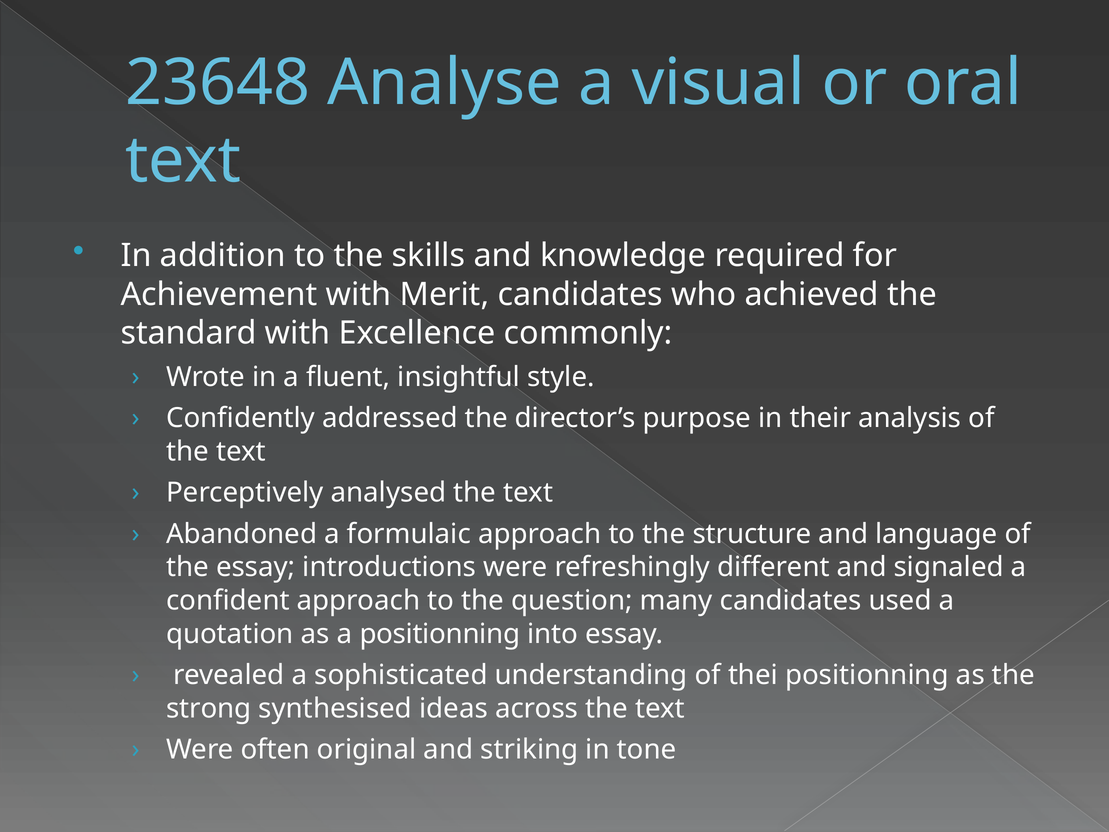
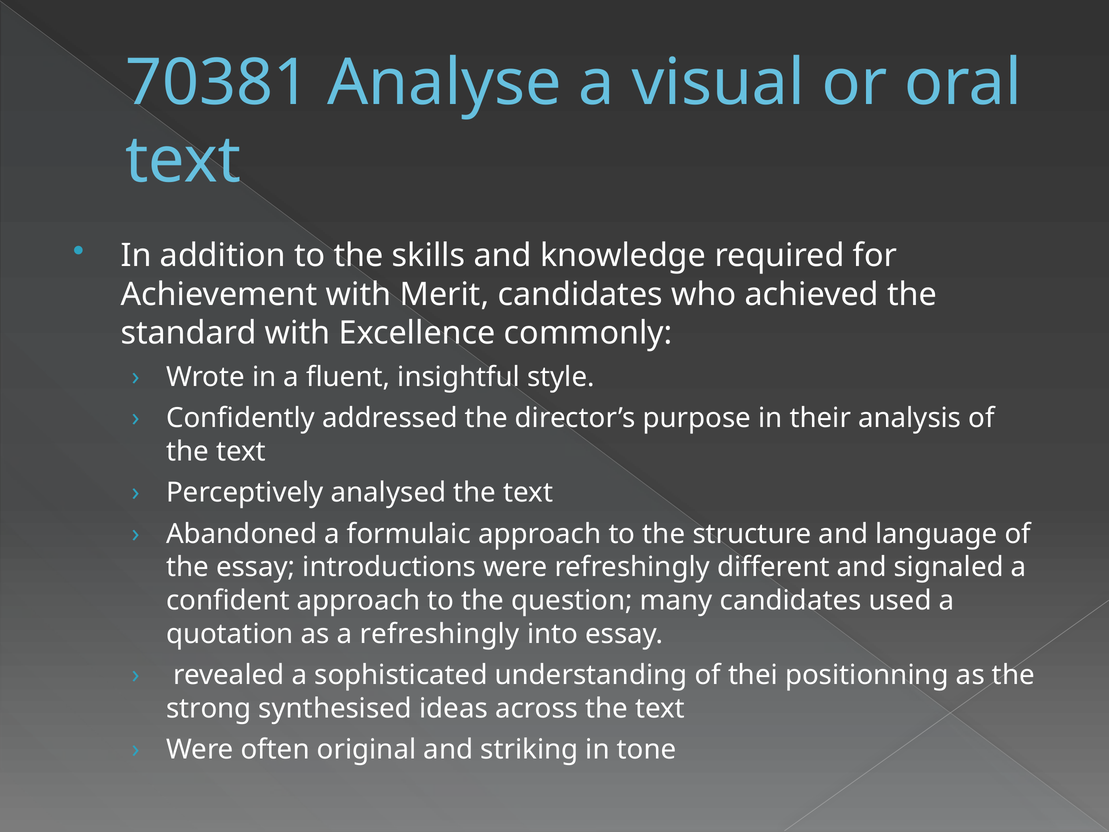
23648: 23648 -> 70381 (218, 83)
a positionning: positionning -> refreshingly (440, 634)
